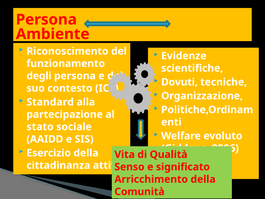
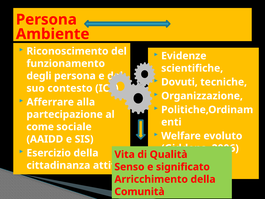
Standard: Standard -> Afferrare (50, 102)
stato: stato -> come (40, 127)
